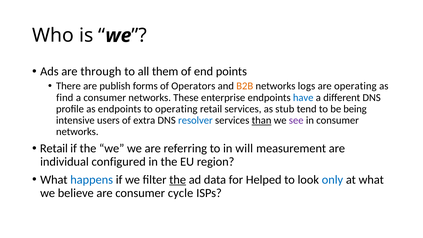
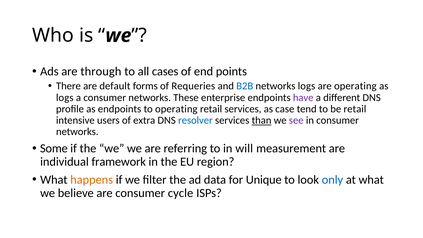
them: them -> cases (165, 72)
publish: publish -> default (115, 86)
Operators: Operators -> Requeries (193, 86)
B2B colour: orange -> blue (245, 86)
find: find -> logs (65, 98)
have colour: blue -> purple (303, 98)
stub: stub -> case (285, 109)
be being: being -> retail (355, 109)
Retail: Retail -> Some (54, 149)
configured: configured -> framework (119, 162)
happens colour: blue -> orange (92, 180)
the underline: present -> none (178, 180)
Helped: Helped -> Unique (264, 180)
